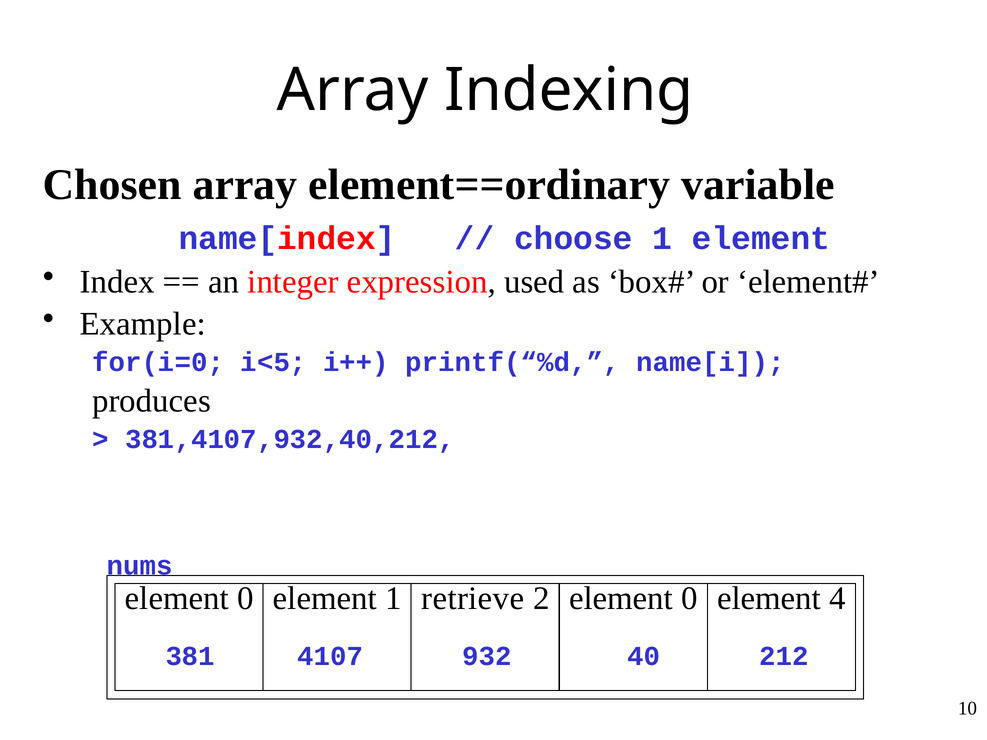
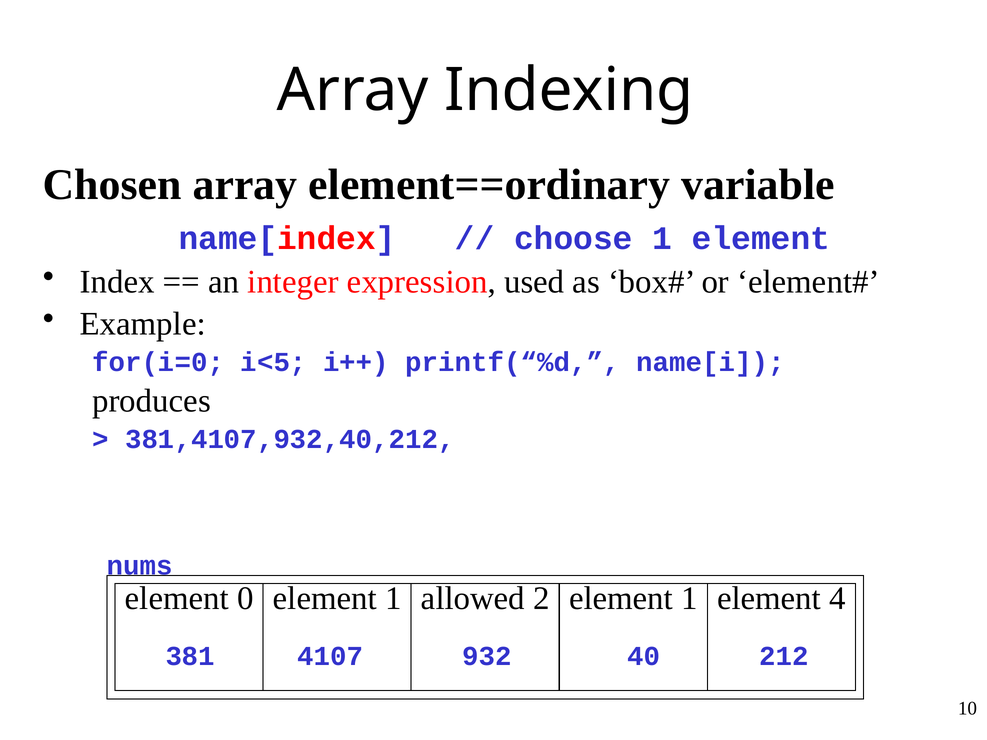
retrieve: retrieve -> allowed (473, 599)
2 element 0: 0 -> 1 (689, 599)
